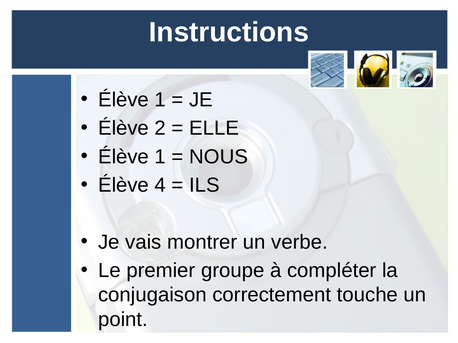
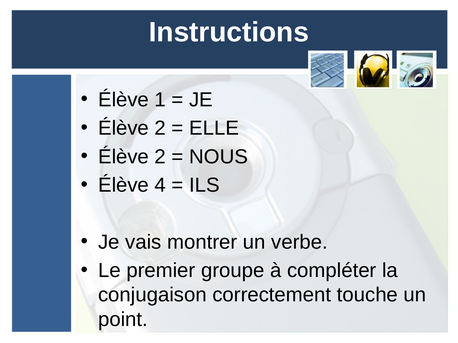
1: 1 -> 2 (160, 157)
